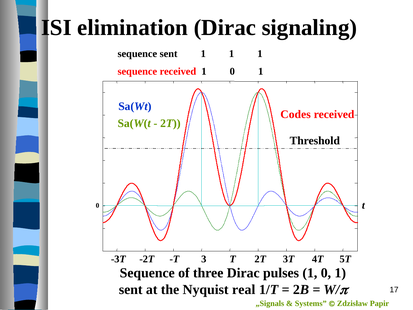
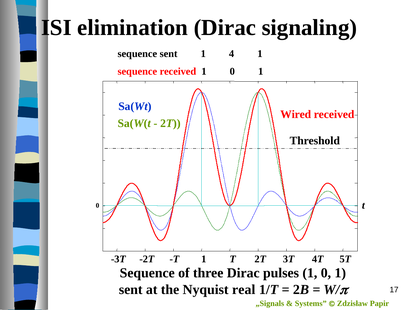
sent 1 1: 1 -> 4 (232, 54)
Codes: Codes -> Wired (296, 114)
T 3: 3 -> 1 (204, 259)
